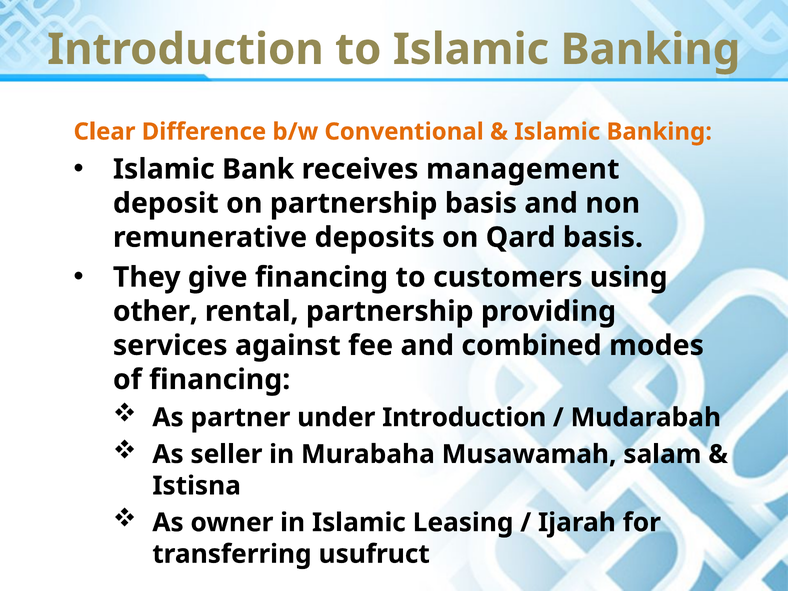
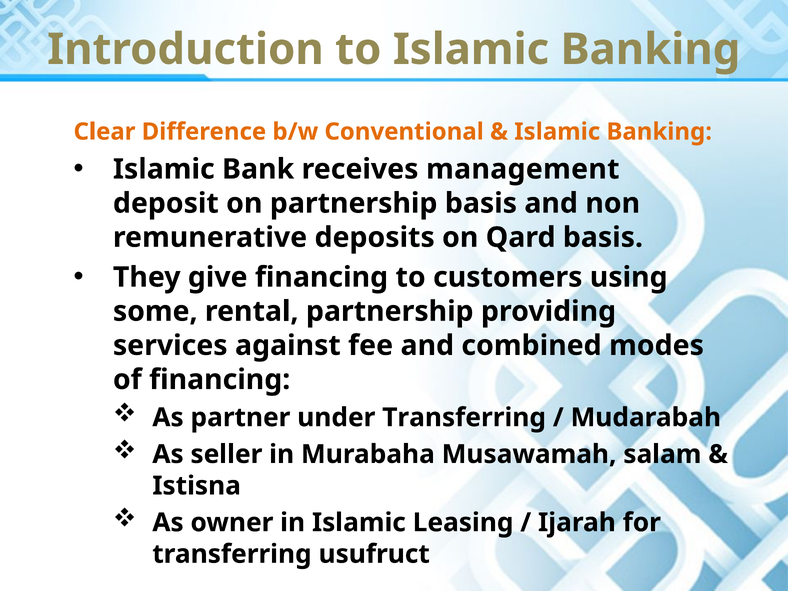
other: other -> some (155, 311)
under Introduction: Introduction -> Transferring (464, 418)
